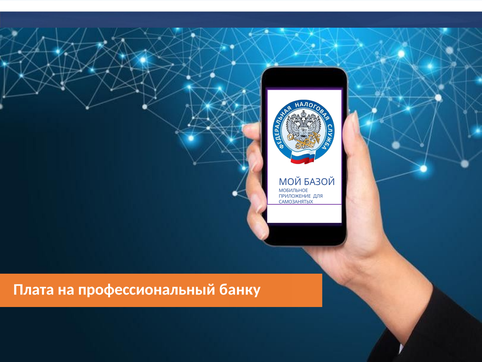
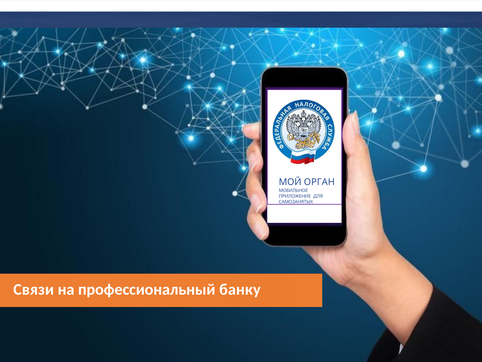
БАЗОЙ: БАЗОЙ -> ОРГАН (319, 182)
Плата: Плата -> Связи (34, 289)
